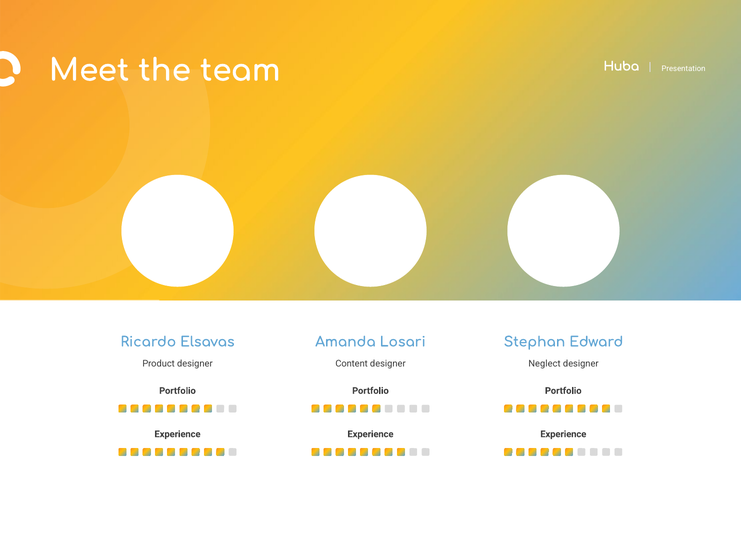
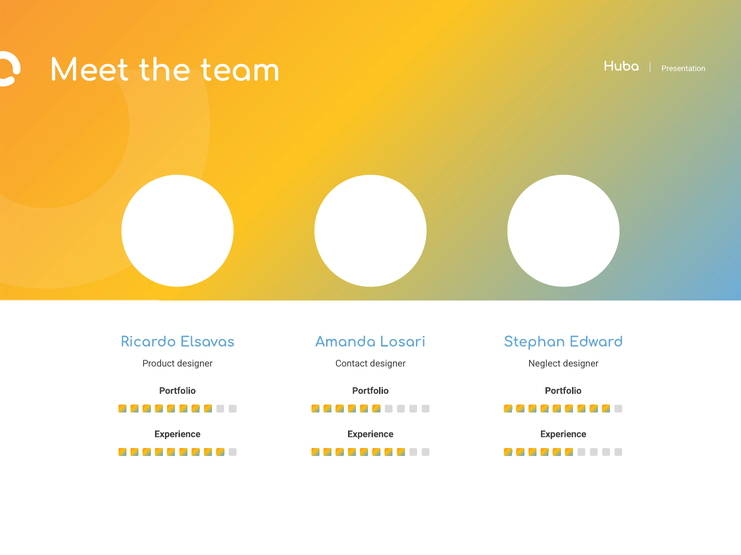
Content: Content -> Contact (352, 364)
